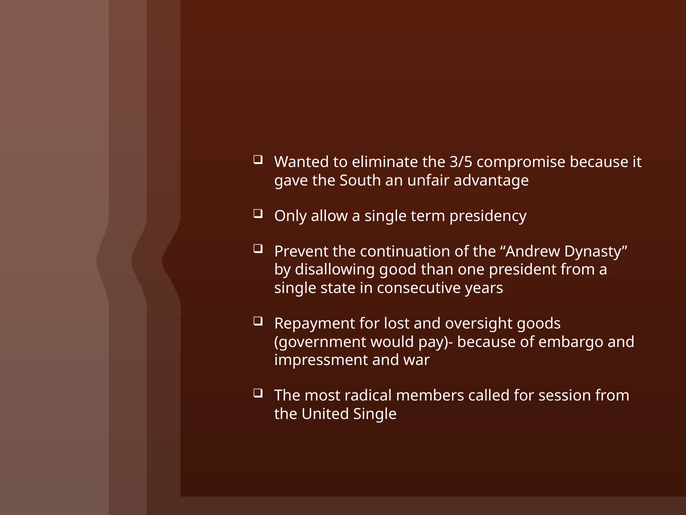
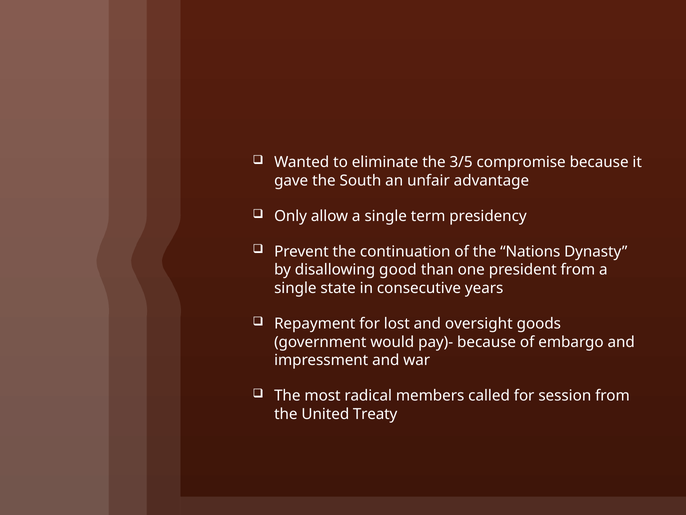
Andrew: Andrew -> Nations (530, 251)
United Single: Single -> Treaty (375, 414)
